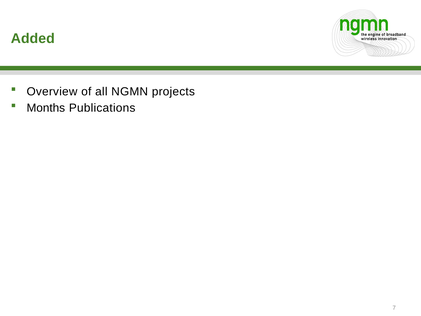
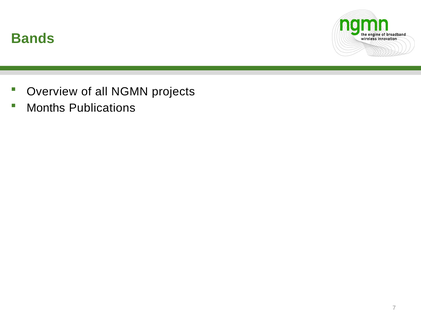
Added: Added -> Bands (33, 39)
